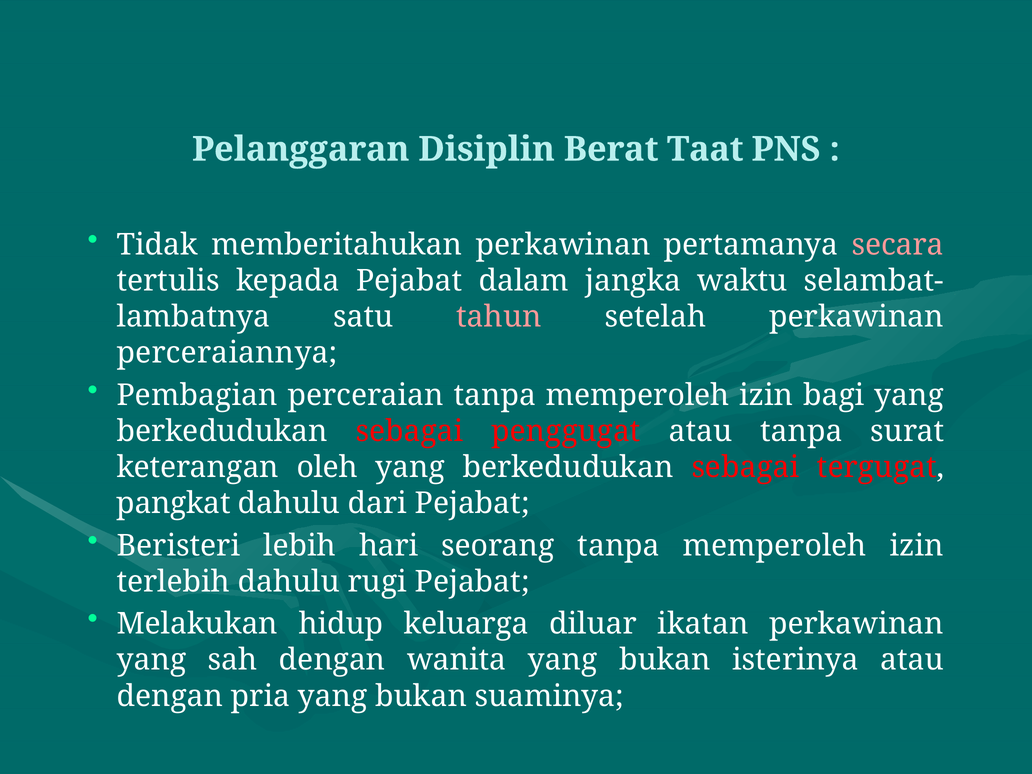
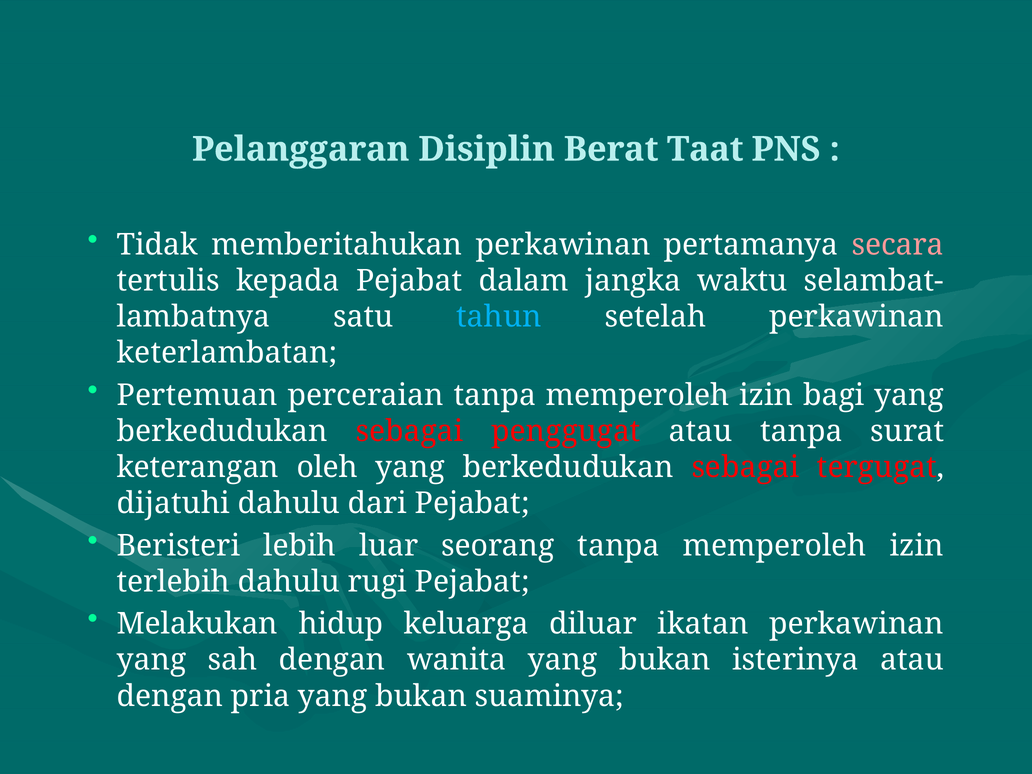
tahun colour: pink -> light blue (499, 317)
perceraiannya: perceraiannya -> keterlambatan (227, 353)
Pembagian: Pembagian -> Pertemuan (197, 395)
pangkat: pangkat -> dijatuhi (173, 504)
hari: hari -> luar (389, 546)
